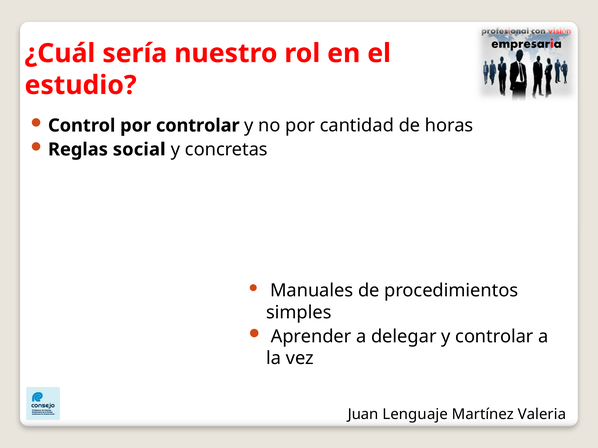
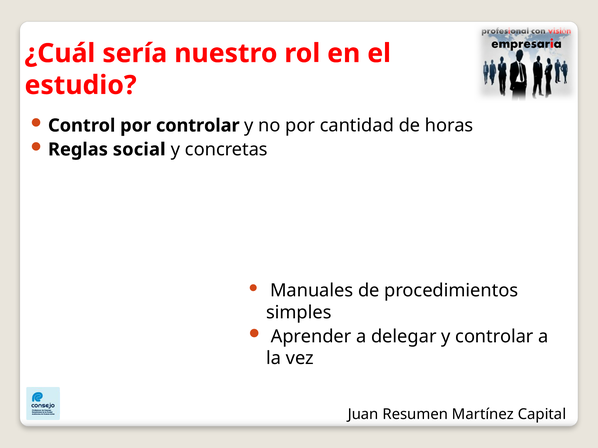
Lenguaje: Lenguaje -> Resumen (415, 415)
Valeria: Valeria -> Capital (542, 415)
